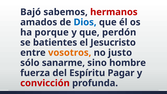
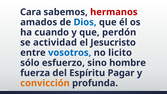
Bajó: Bajó -> Cara (31, 12)
porque: porque -> cuando (52, 32)
batientes: batientes -> actividad (55, 42)
vosotros colour: orange -> blue (70, 53)
justo: justo -> licito (120, 53)
sanarme: sanarme -> esfuerzo (63, 63)
convicción colour: red -> orange (45, 83)
